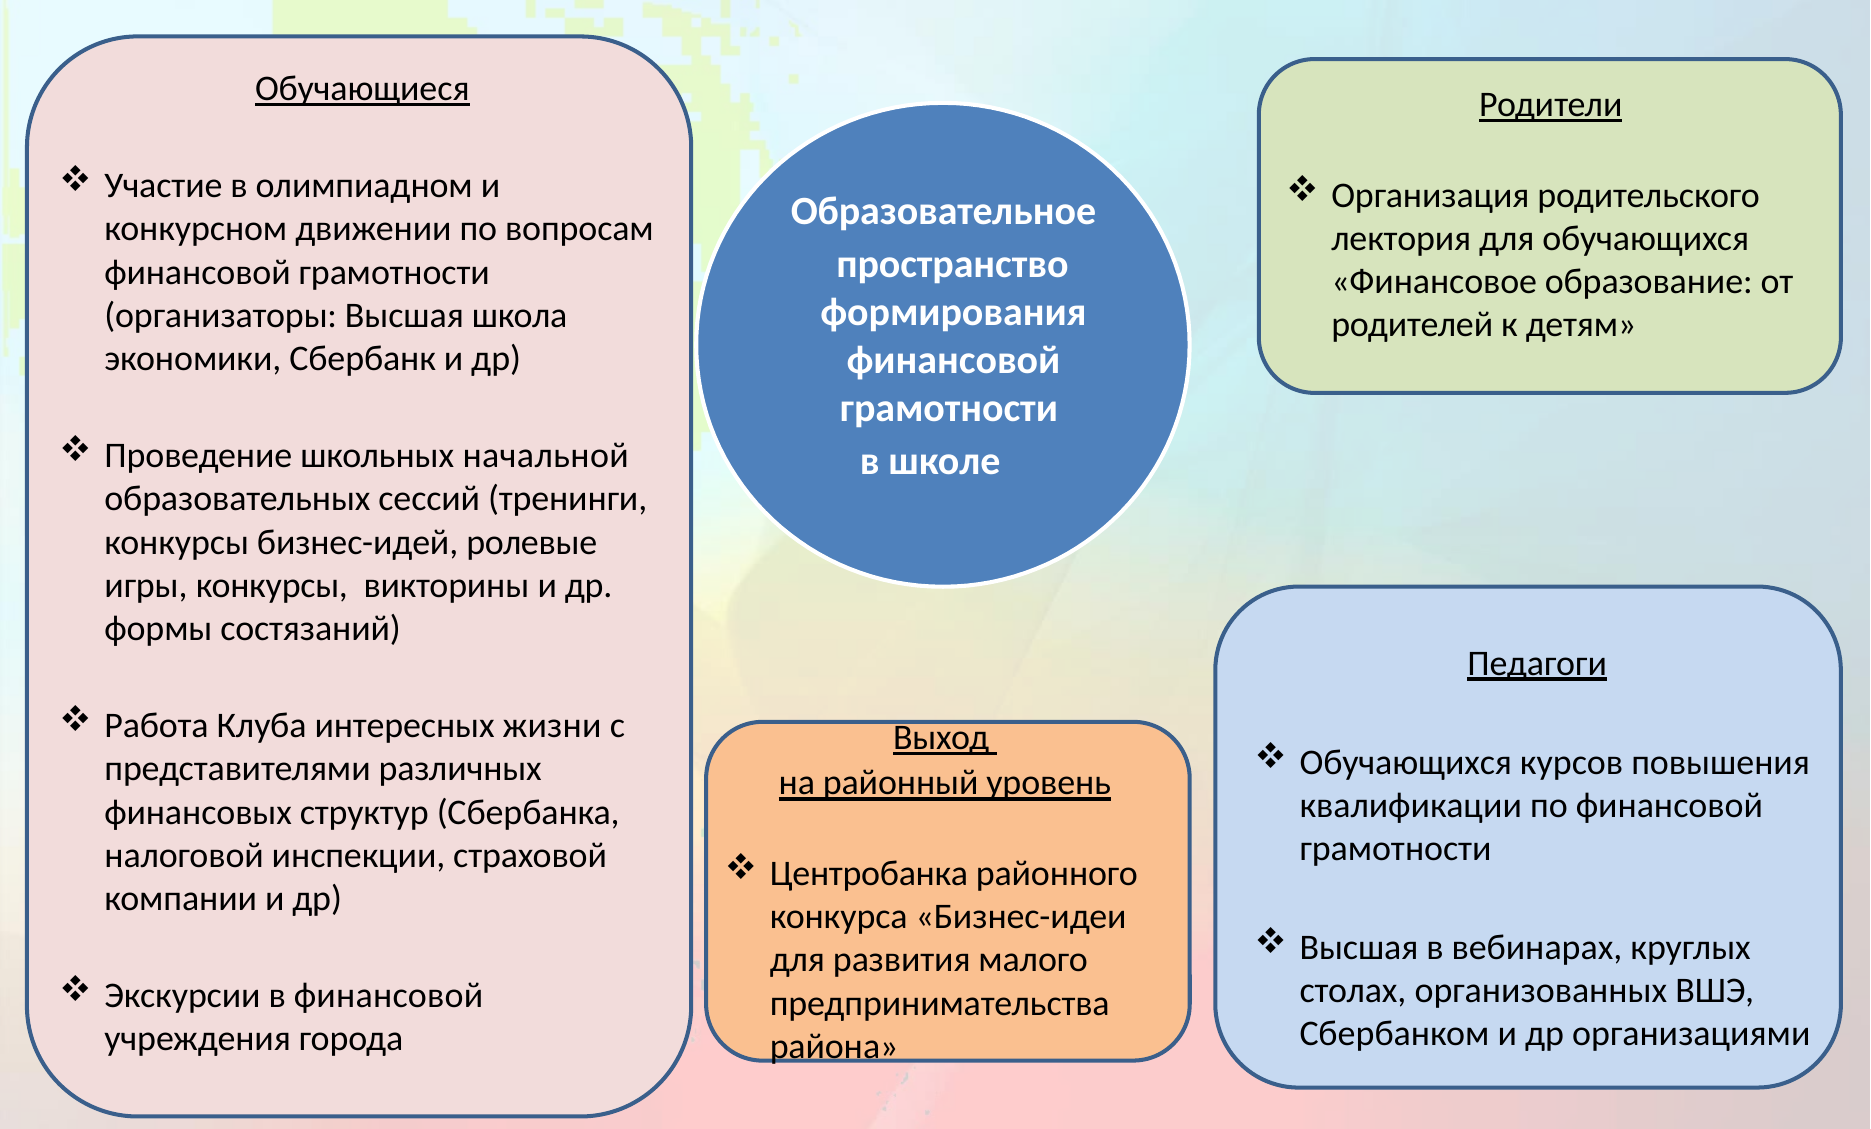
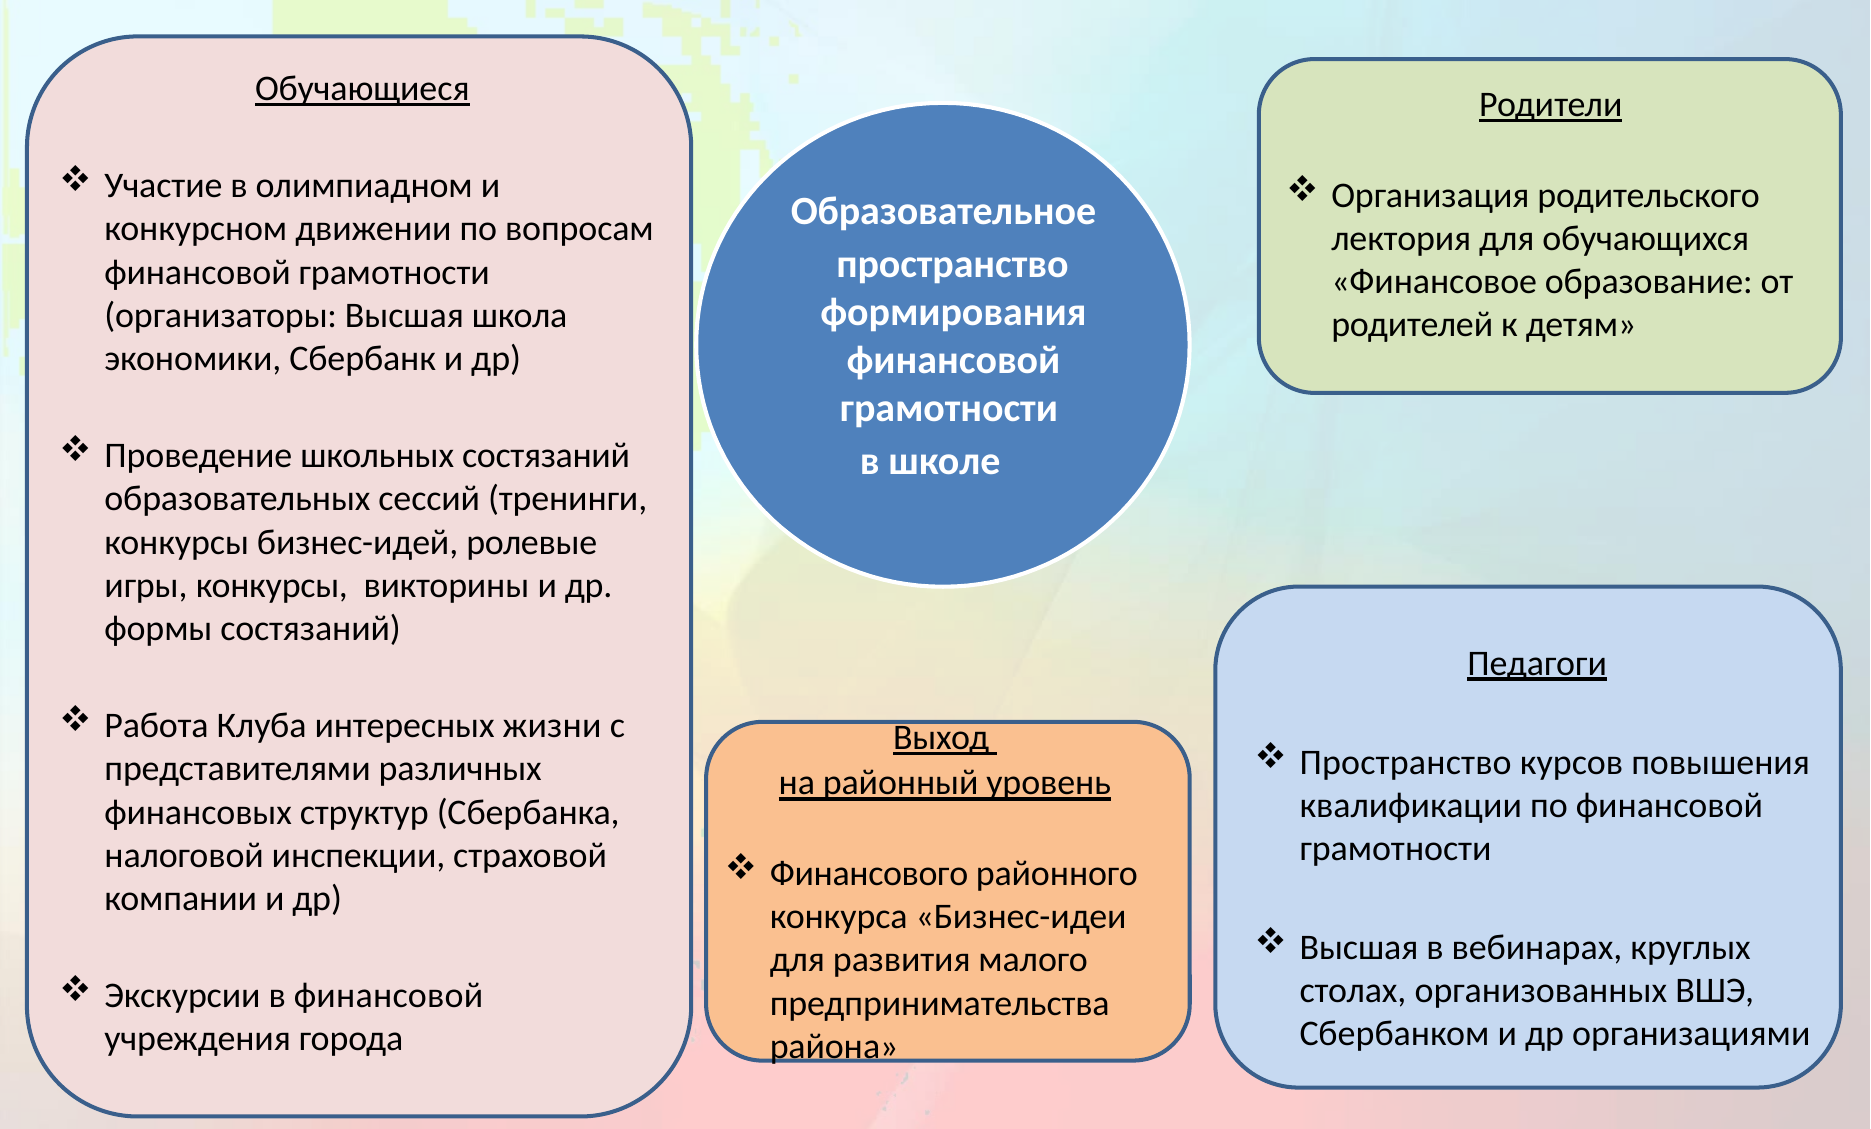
школьных начальной: начальной -> состязаний (546, 456)
Обучающихся: Обучающихся -> Пространство (1406, 762)
Центробанка: Центробанка -> Финансового (869, 873)
